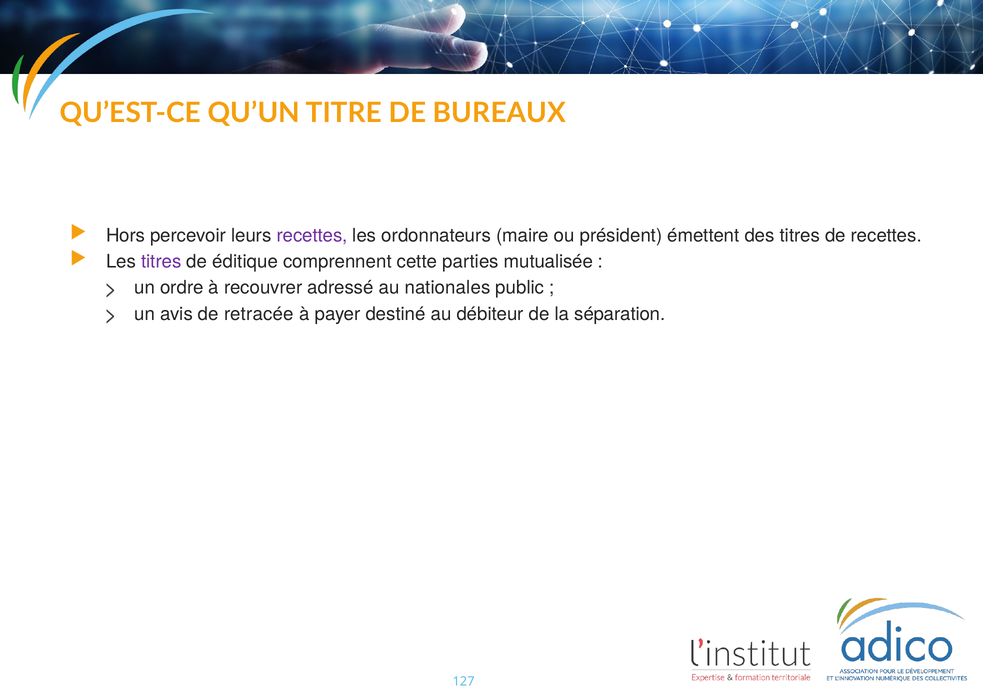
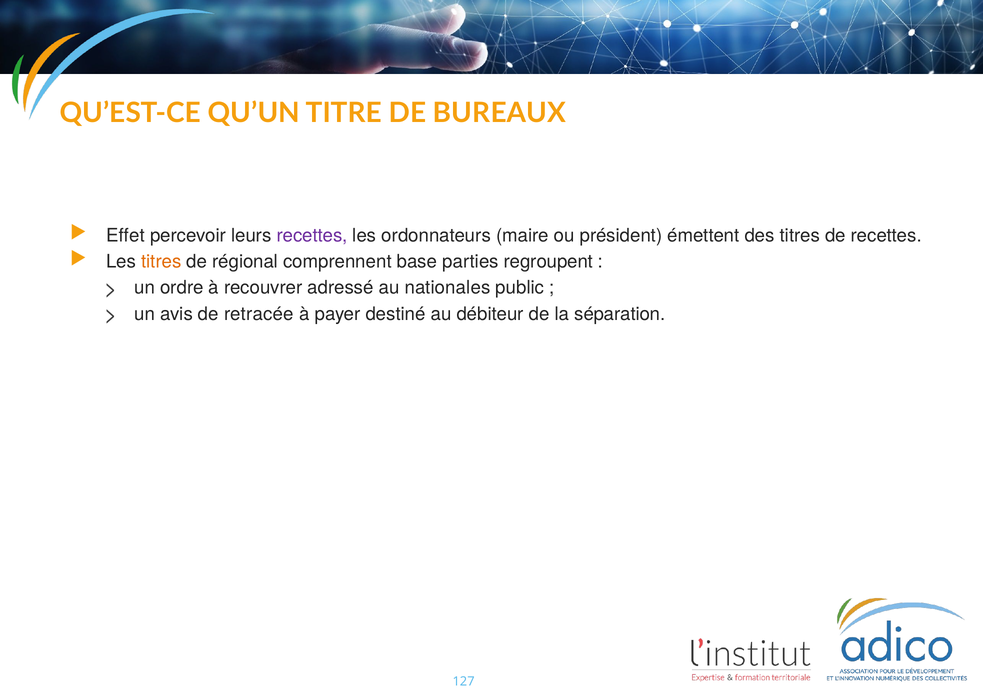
Hors: Hors -> Effet (125, 235)
titres colour: purple -> orange (161, 262)
éditique: éditique -> régional (245, 262)
cette: cette -> base (417, 262)
mutualisée: mutualisée -> regroupent (548, 262)
